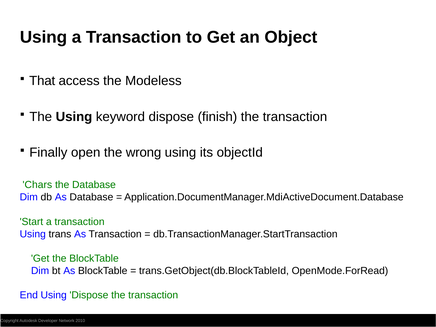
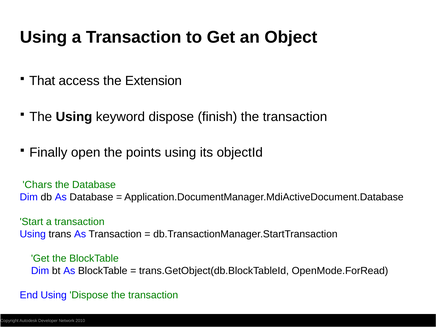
Modeless: Modeless -> Extension (153, 81)
wrong: wrong -> points (144, 153)
